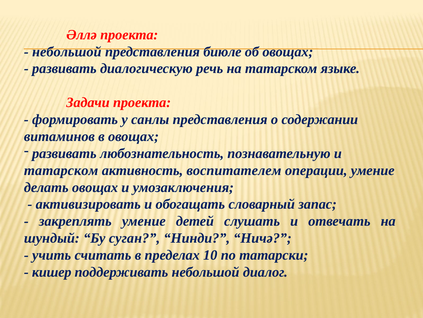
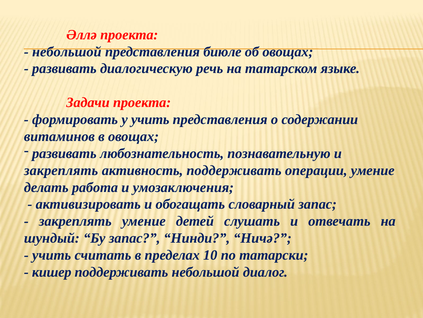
у санлы: санлы -> учить (150, 119)
татарском: татарском -> закреплять (61, 170)
активность воспитателем: воспитателем -> поддерживать (234, 170)
делать овощах: овощах -> работа (95, 187)
Бу суган: суган -> запас (135, 238)
